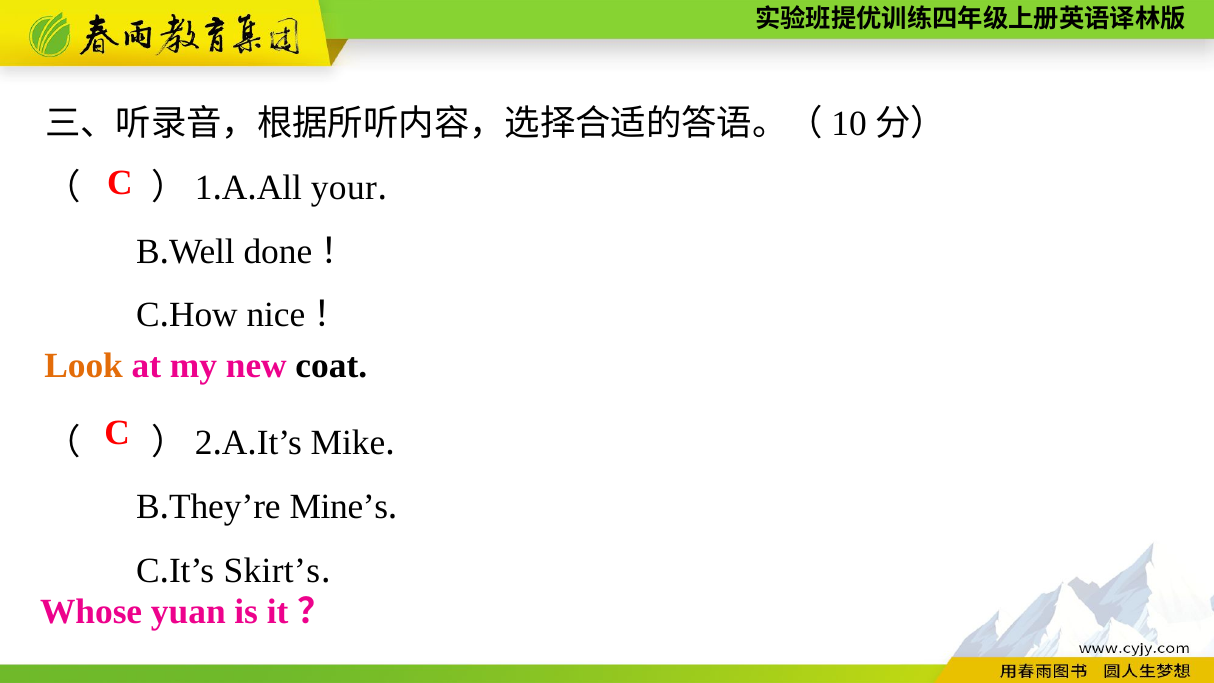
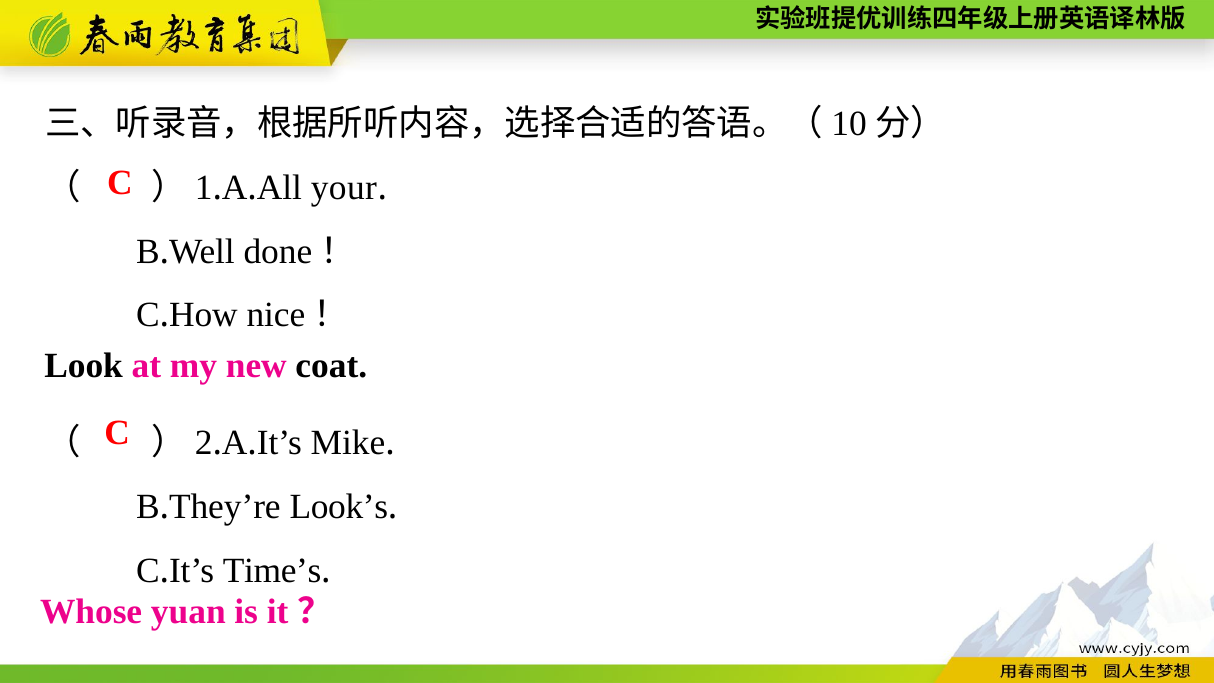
Look colour: orange -> black (84, 366)
Mine’s: Mine’s -> Look’s (339, 507)
Skirt’s: Skirt’s -> Time’s (272, 570)
